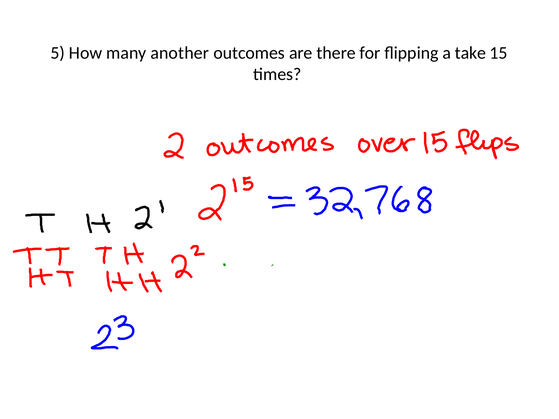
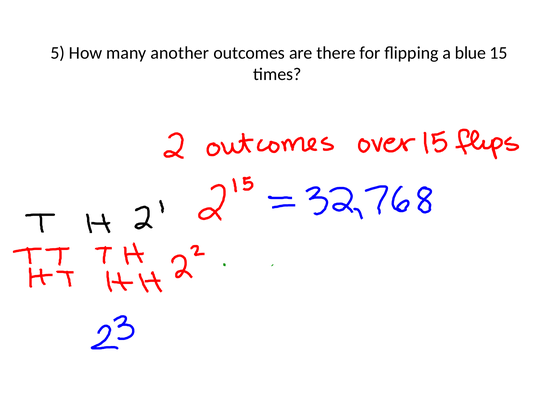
take: take -> blue (470, 53)
